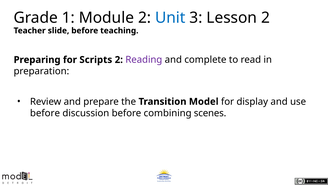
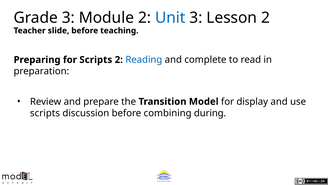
Grade 1: 1 -> 3 (68, 18)
Reading colour: purple -> blue (144, 60)
before: before -> scripts (45, 113)
scenes: scenes -> during (210, 113)
